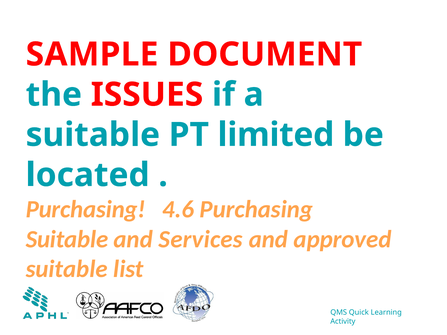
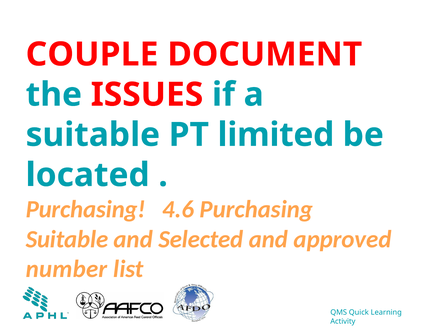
SAMPLE: SAMPLE -> COUPLE (92, 54)
Services: Services -> Selected (201, 239)
suitable: suitable -> number (67, 269)
